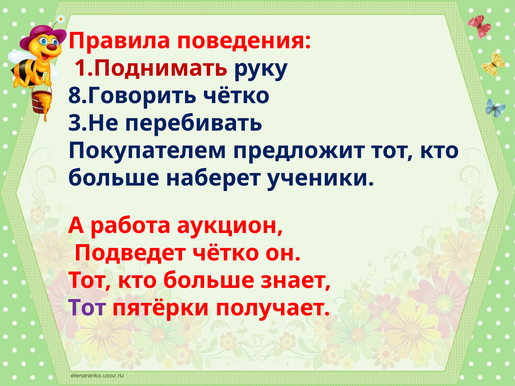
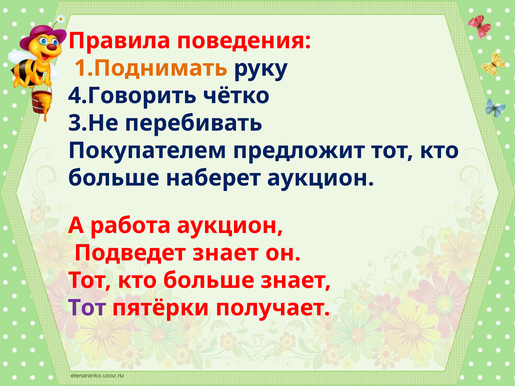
1.Поднимать colour: red -> orange (151, 68)
8.Говорить: 8.Говорить -> 4.Говорить (132, 96)
наберет ученики: ученики -> аукцион (321, 178)
Подведет чётко: чётко -> знает (226, 253)
